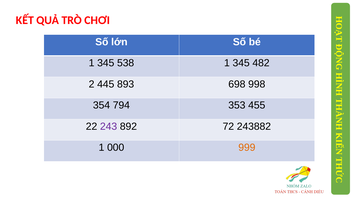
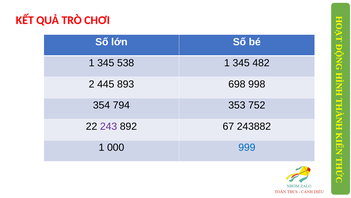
455: 455 -> 752 (257, 105)
72: 72 -> 67 (228, 126)
999 colour: orange -> blue (247, 147)
